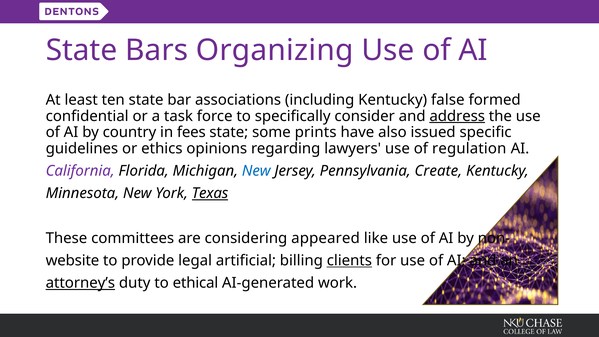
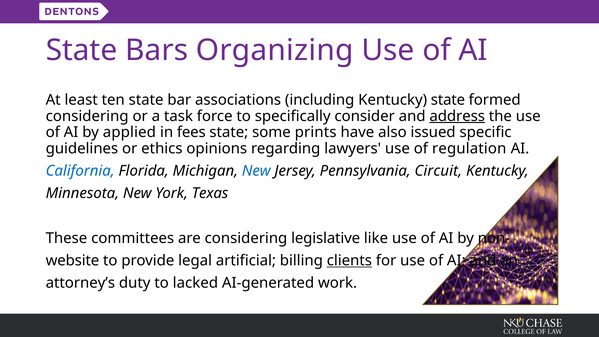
Kentucky false: false -> state (448, 100)
confidential: confidential -> considering (87, 116)
country: country -> applied (129, 132)
California colour: purple -> blue (80, 171)
Create: Create -> Circuit (438, 171)
Texas underline: present -> none (210, 193)
appeared: appeared -> legislative (326, 238)
attorney’s underline: present -> none (80, 283)
ethical: ethical -> lacked (195, 283)
